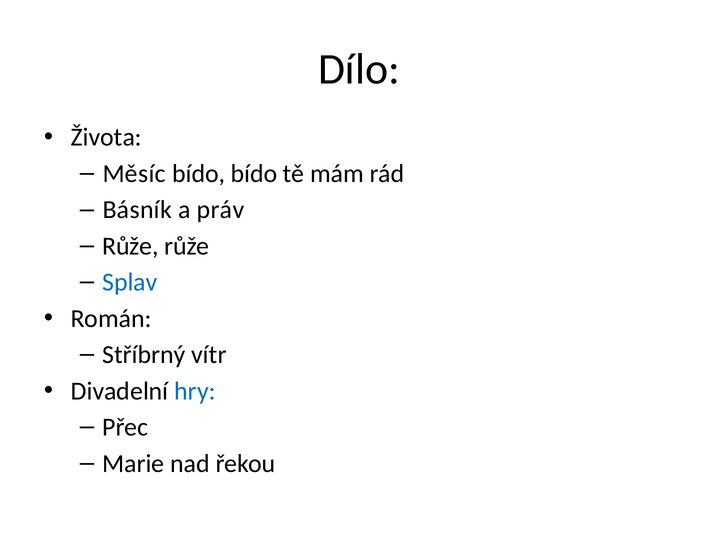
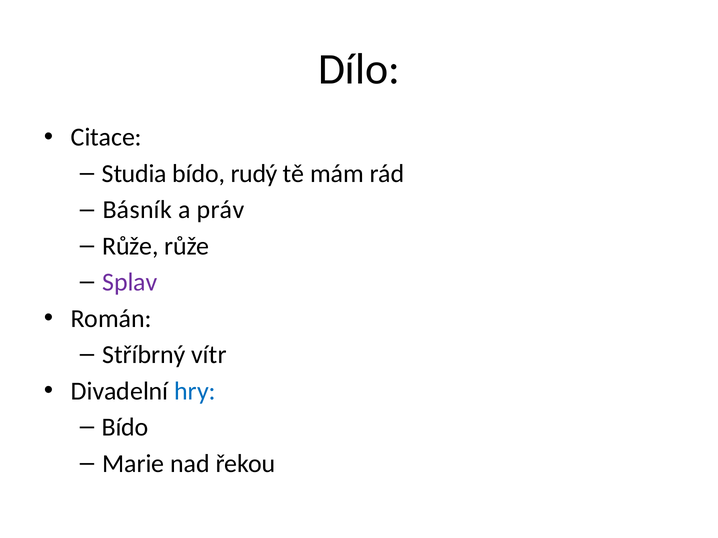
Života: Života -> Citace (106, 138)
Měsíc: Měsíc -> Studia (134, 174)
bído bído: bído -> rudý (254, 174)
Splav colour: blue -> purple (130, 283)
Přec: Přec -> Bído (125, 428)
